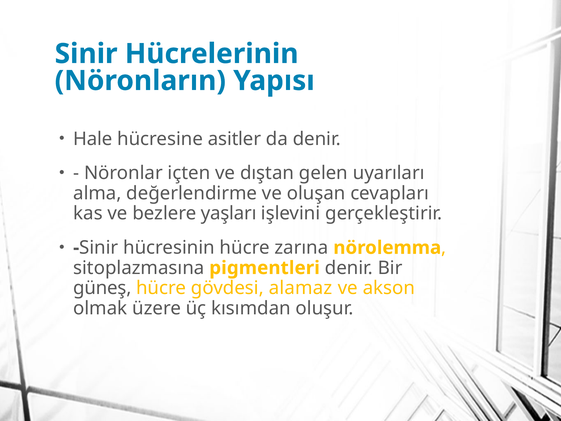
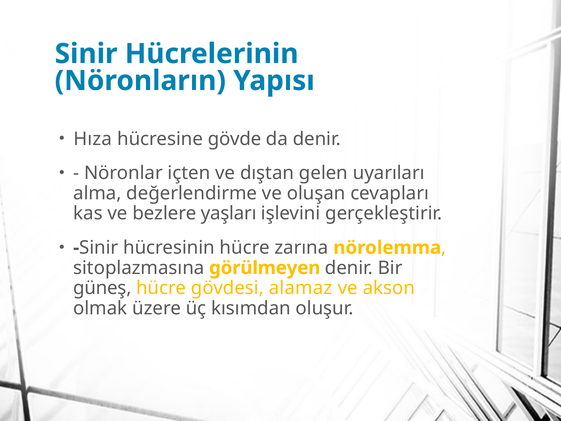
Hale: Hale -> Hıza (93, 139)
asitler: asitler -> gövde (235, 139)
pigmentleri: pigmentleri -> görülmeyen (265, 268)
